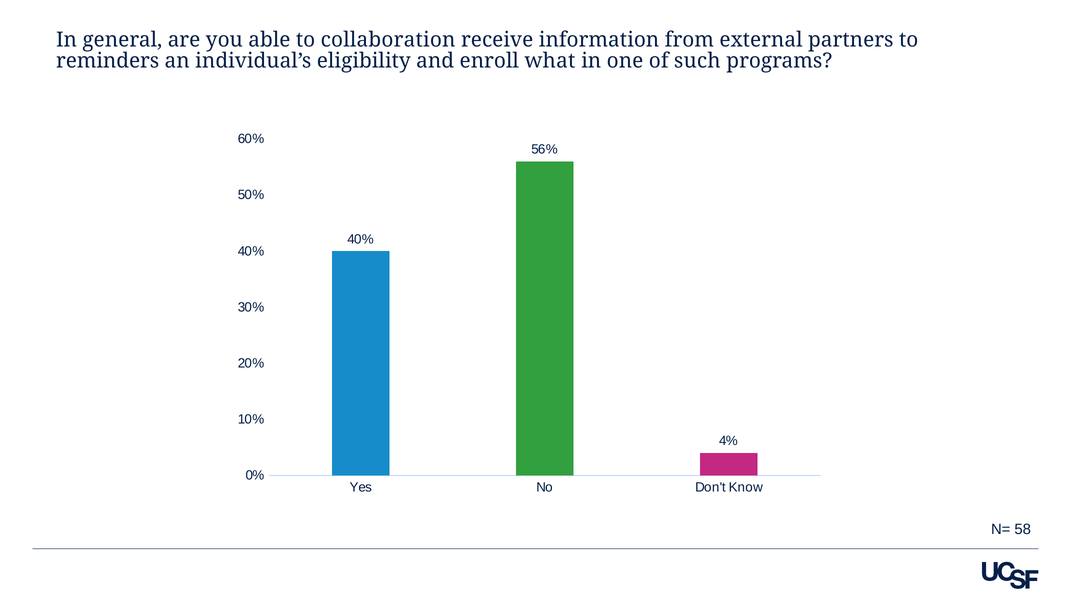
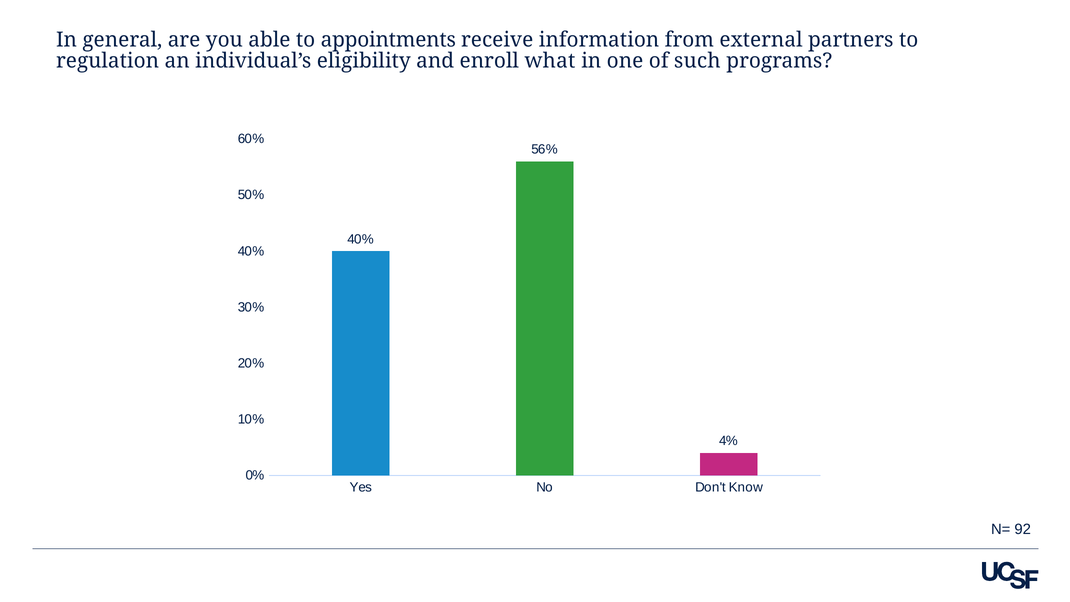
collaboration: collaboration -> appointments (388, 40)
reminders: reminders -> regulation (108, 61)
58: 58 -> 92 (1023, 529)
